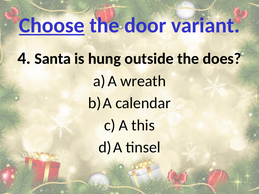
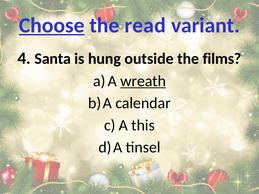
door: door -> read (145, 25)
does: does -> films (222, 59)
wreath underline: none -> present (143, 81)
